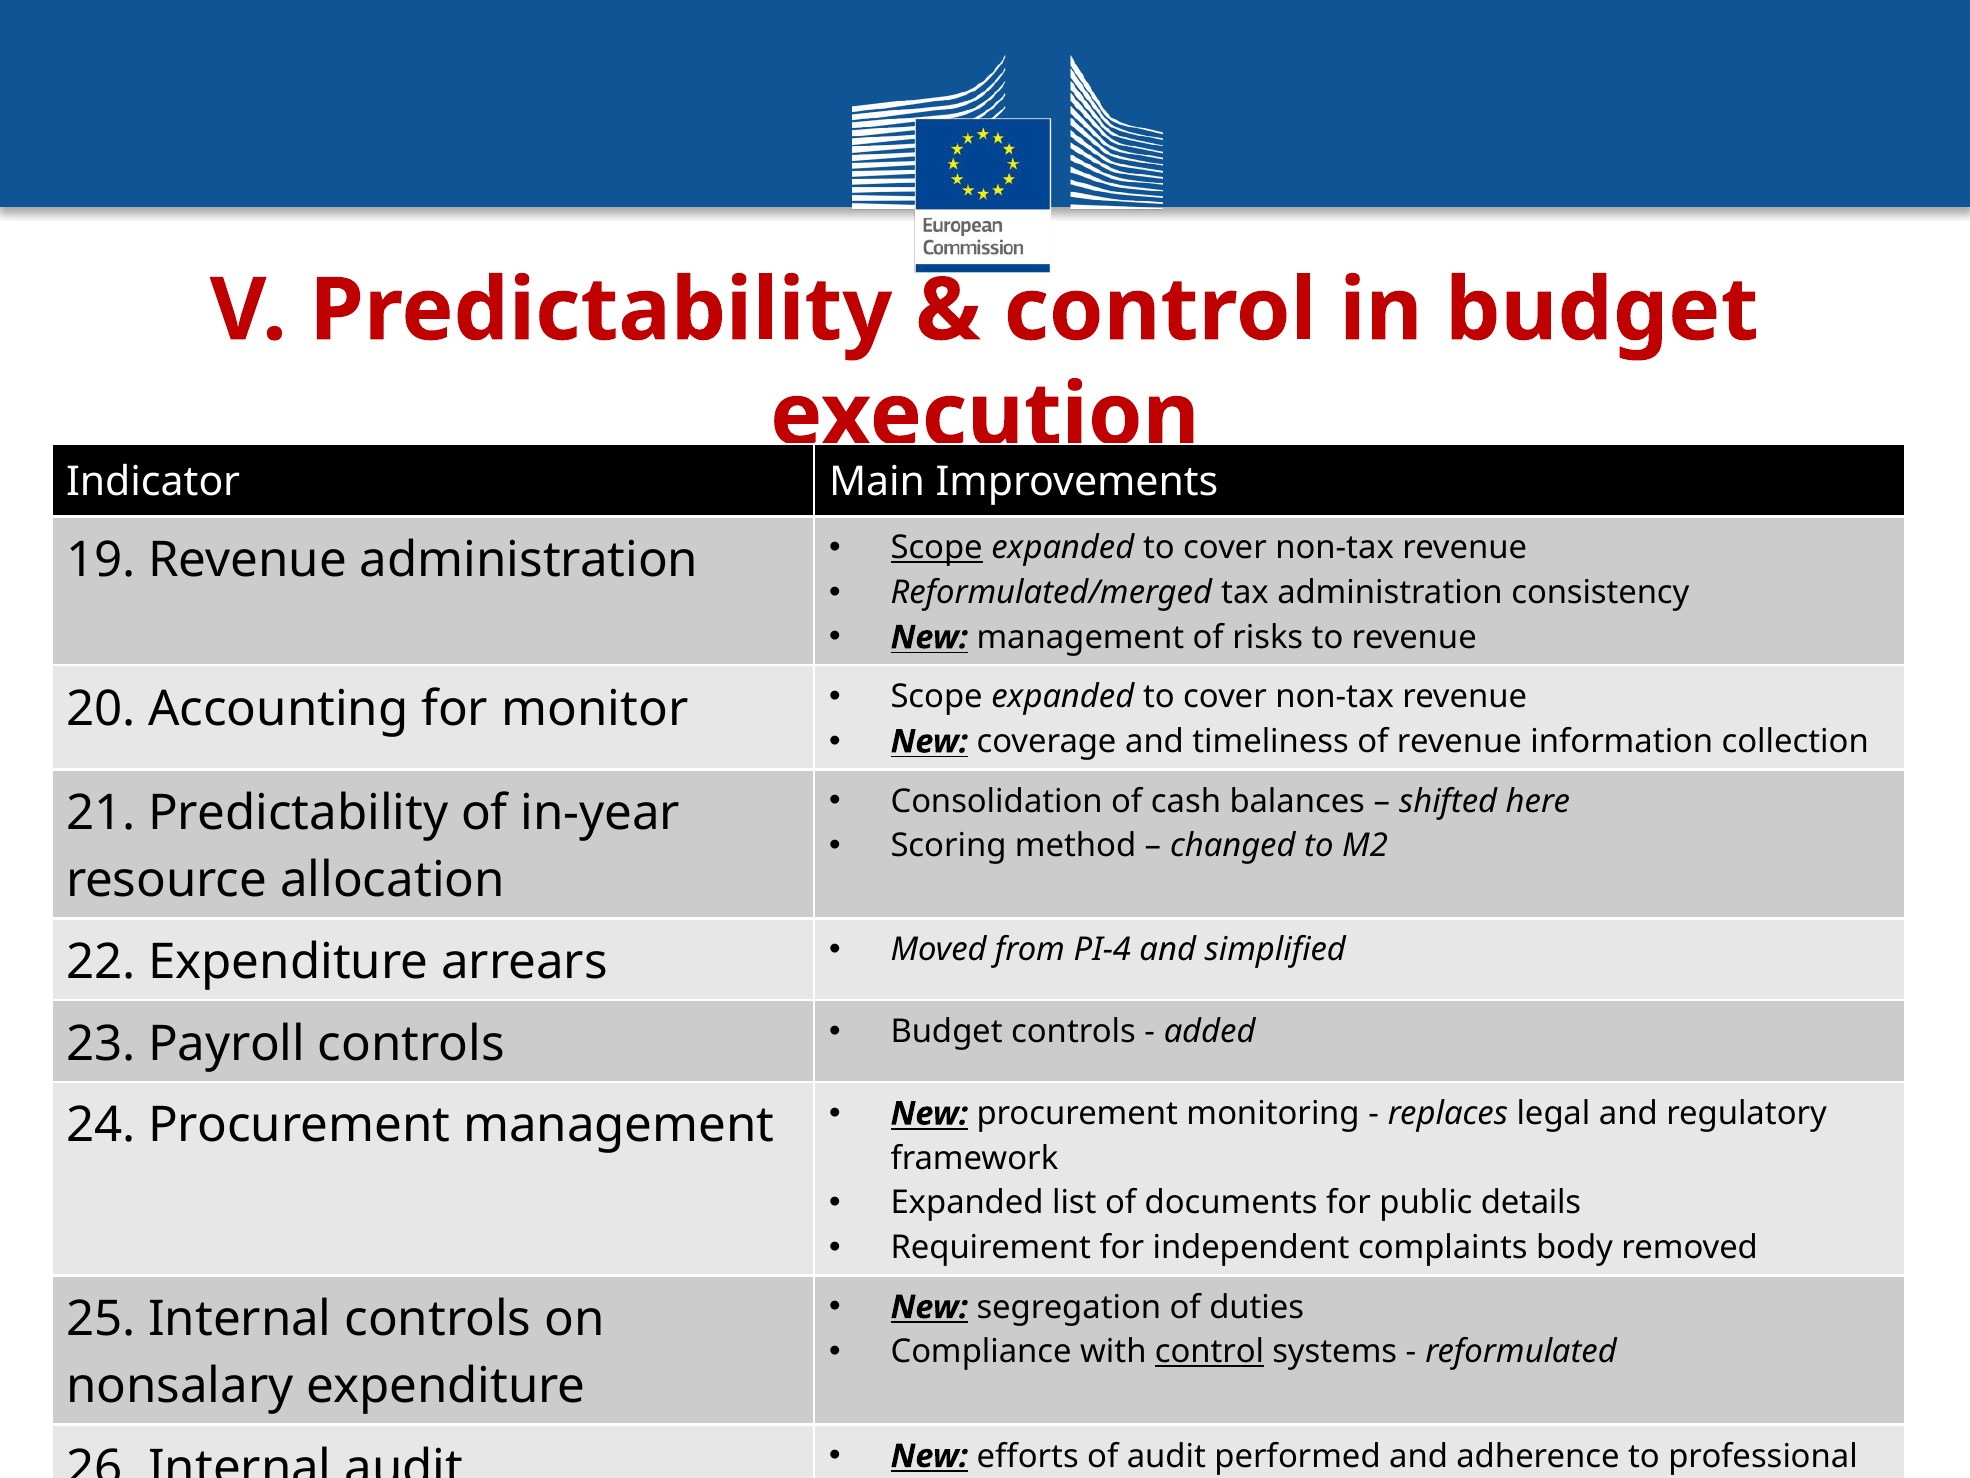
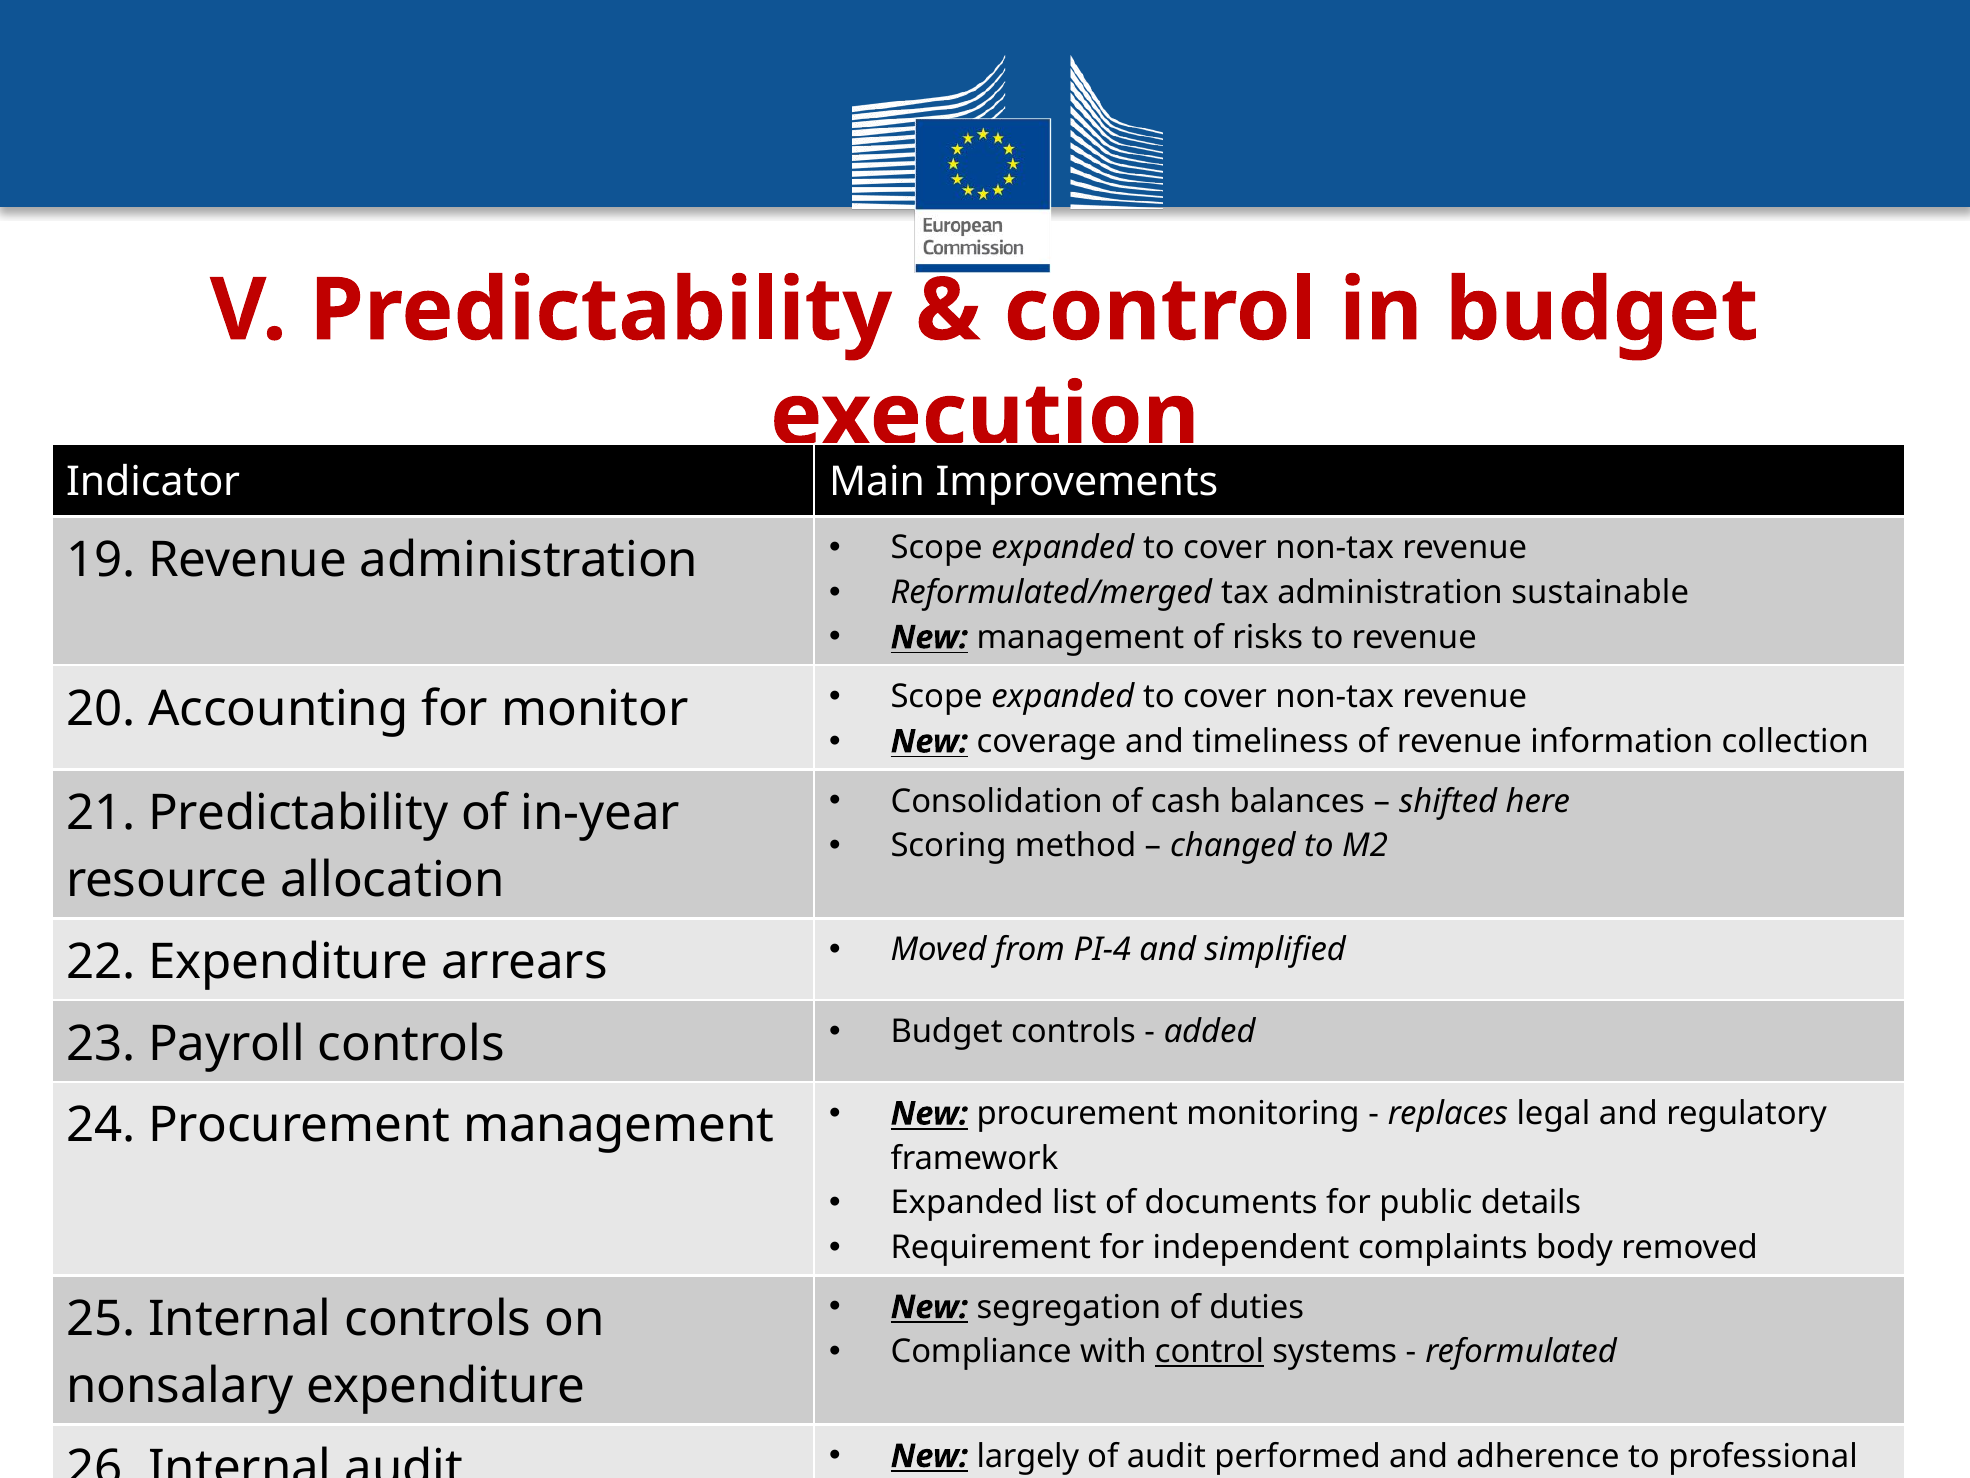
Scope underline: present -> none (937, 548)
consistency: consistency -> sustainable (1600, 593)
efforts: efforts -> largely (1028, 1456)
